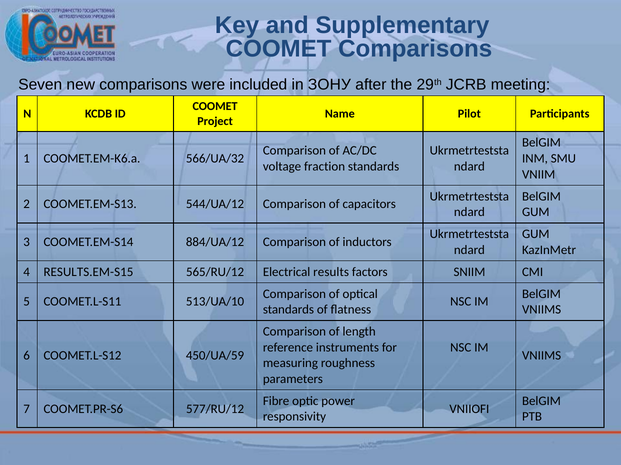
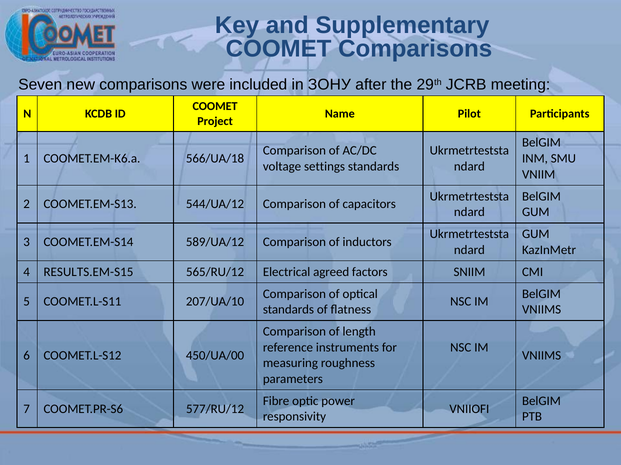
566/UA/32: 566/UA/32 -> 566/UA/18 (215, 159)
fraction: fraction -> settings (325, 167)
884/UA/12: 884/UA/12 -> 589/UA/12 (215, 242)
results: results -> agreed (331, 272)
513/UA/10: 513/UA/10 -> 207/UA/10 (215, 302)
450/UA/59: 450/UA/59 -> 450/UA/00 (215, 356)
